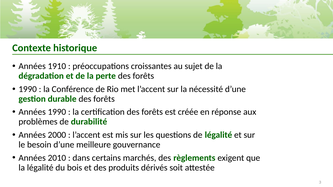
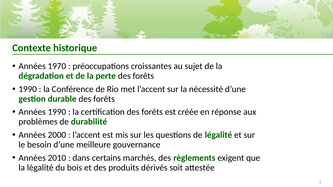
1910: 1910 -> 1970 (57, 66)
